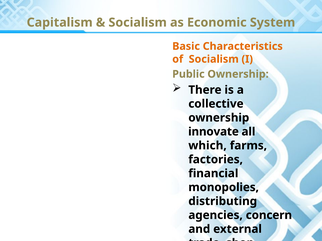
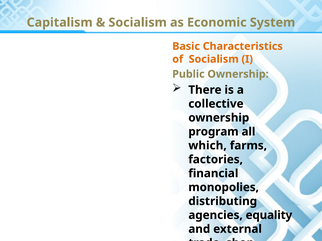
innovate: innovate -> program (213, 132)
concern: concern -> equality (269, 216)
